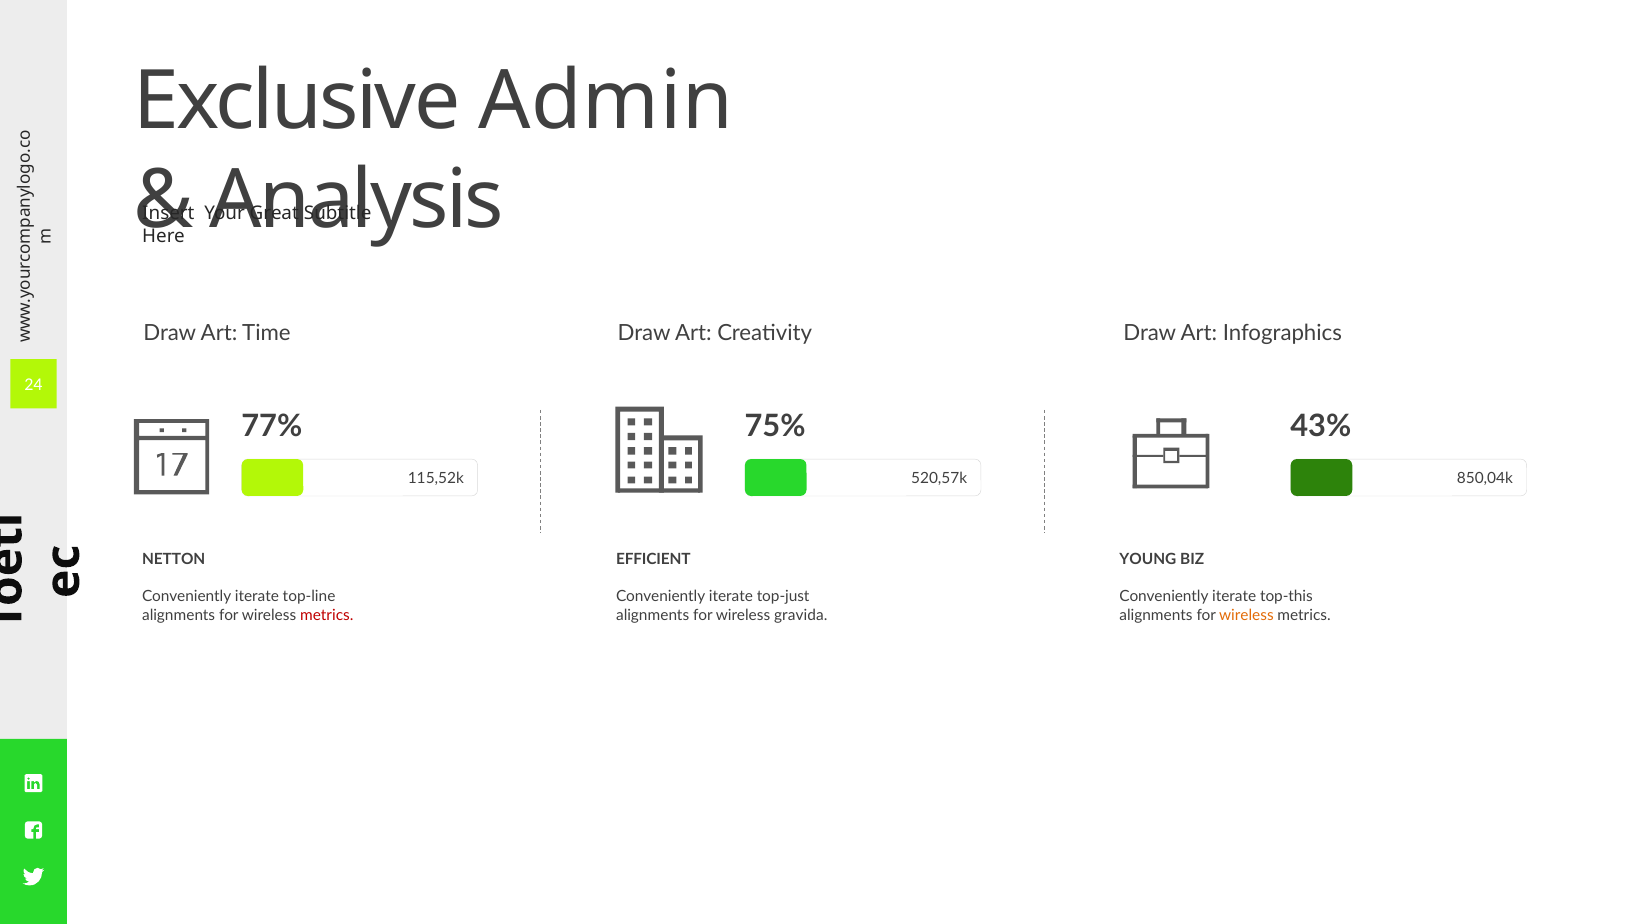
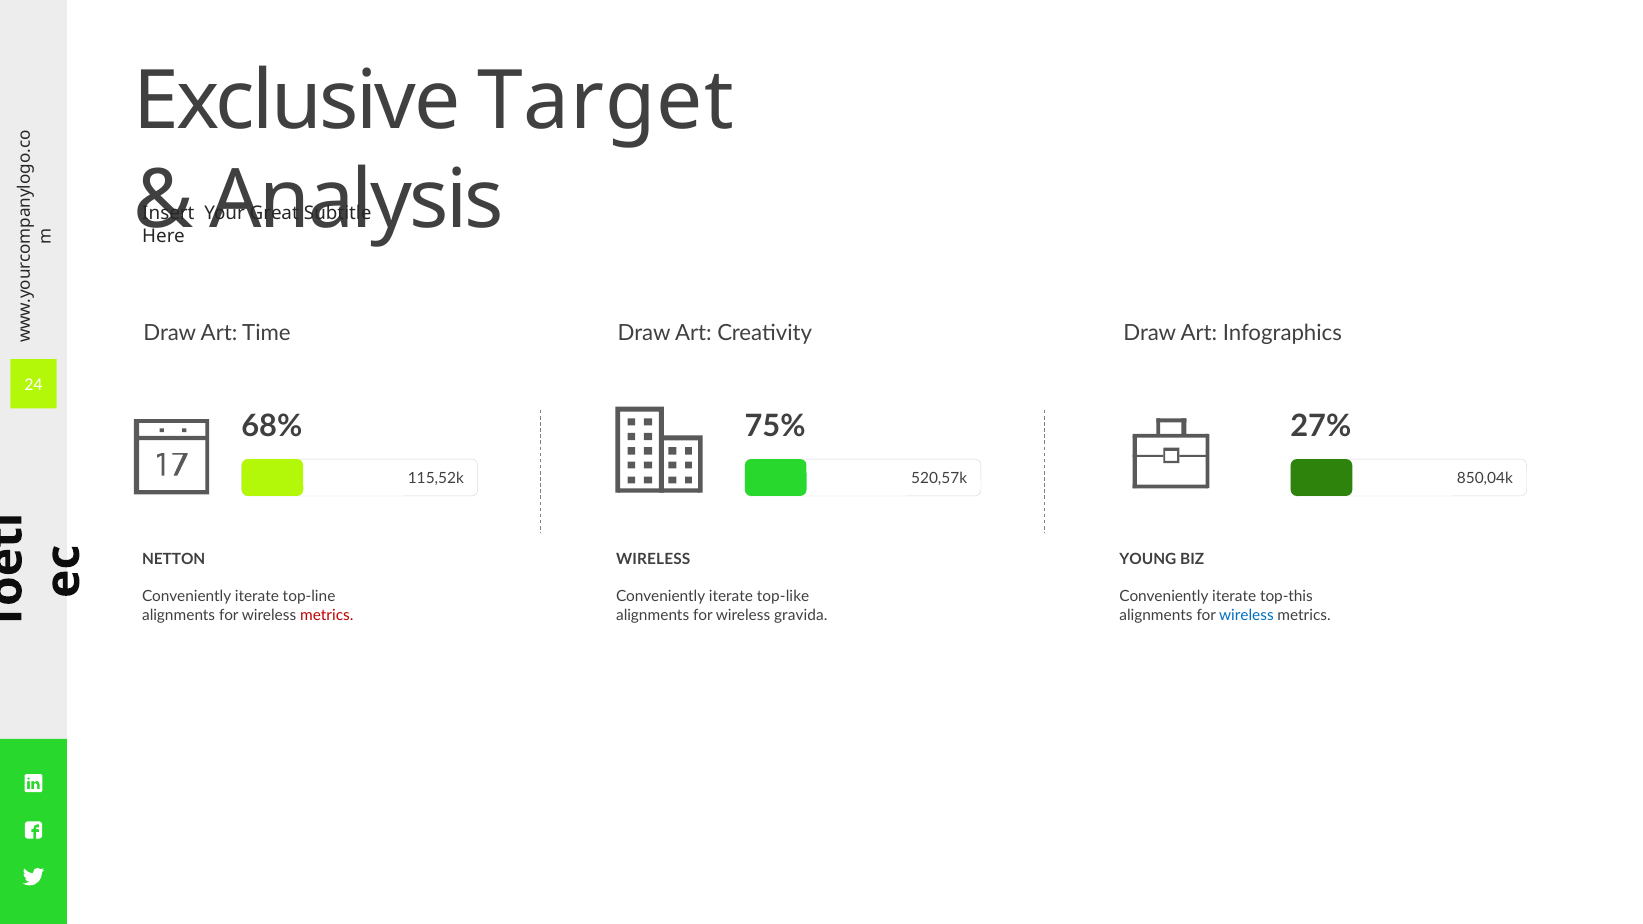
Admin: Admin -> Target (606, 101)
77%: 77% -> 68% (272, 427)
43%: 43% -> 27% (1321, 427)
EFFICIENT: EFFICIENT -> WIRELESS (653, 560)
top-just: top-just -> top-like (783, 597)
wireless colour: orange -> blue (1246, 615)
